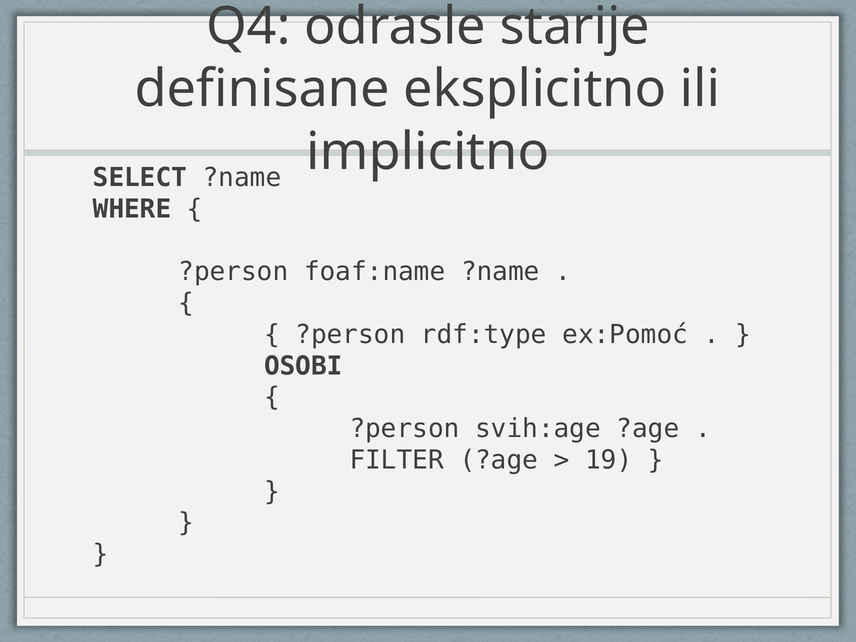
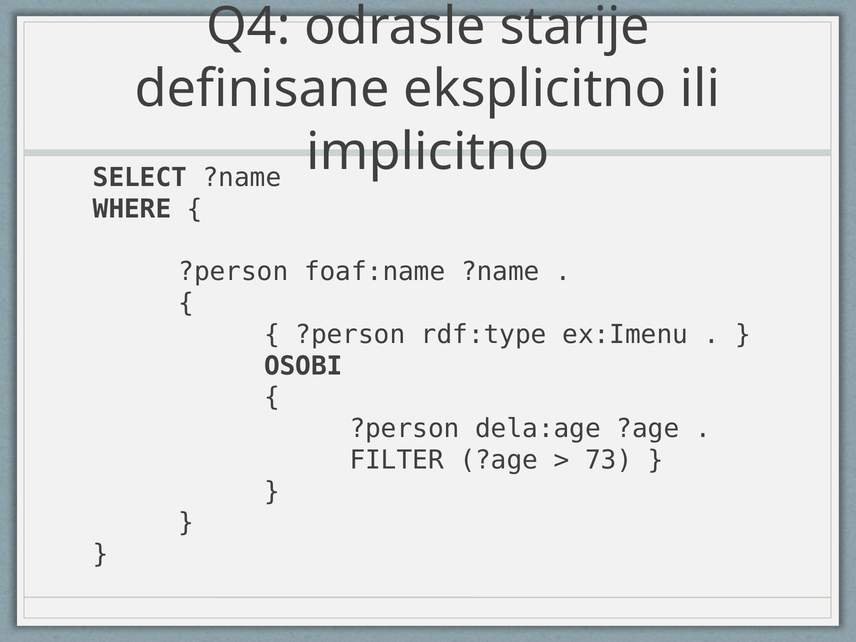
ex:Pomoć: ex:Pomoć -> ex:Imenu (625, 335)
svih:age: svih:age -> dela:age (538, 429)
19: 19 -> 73 (609, 460)
